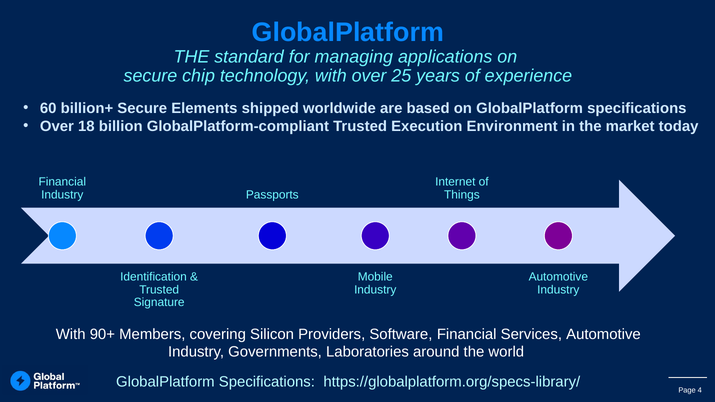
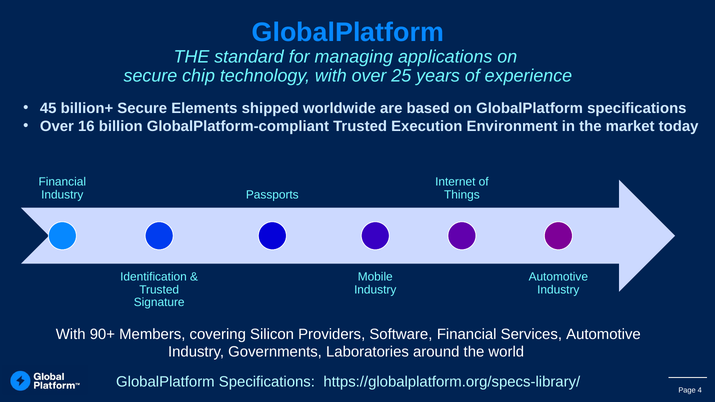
60: 60 -> 45 (48, 108)
18: 18 -> 16 (86, 126)
